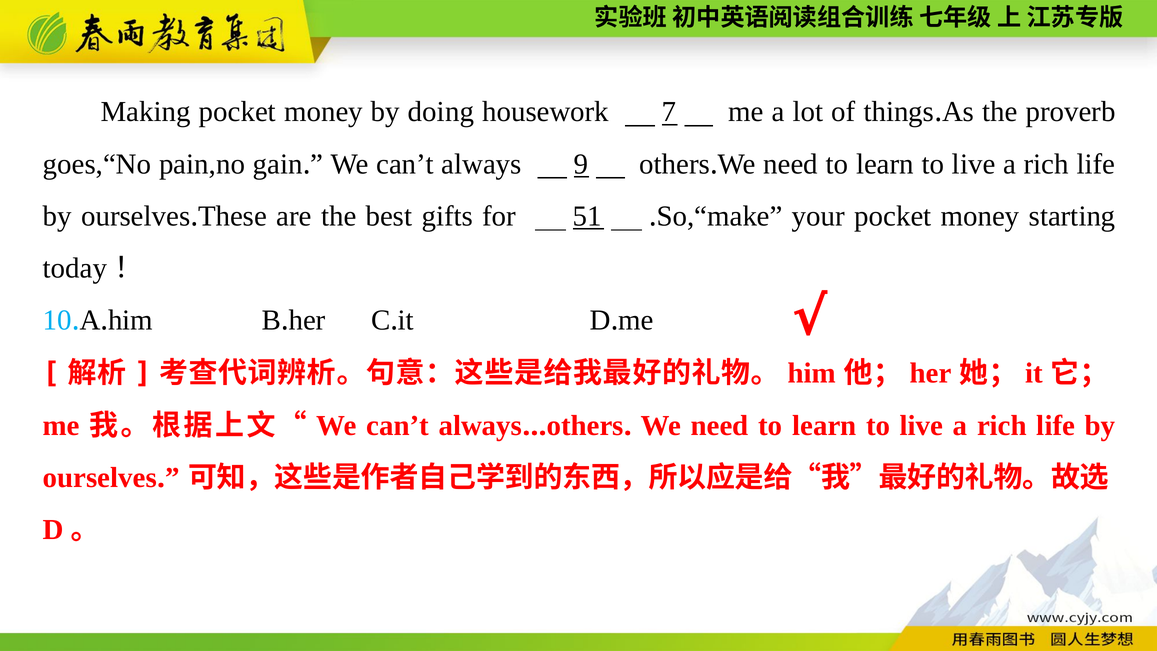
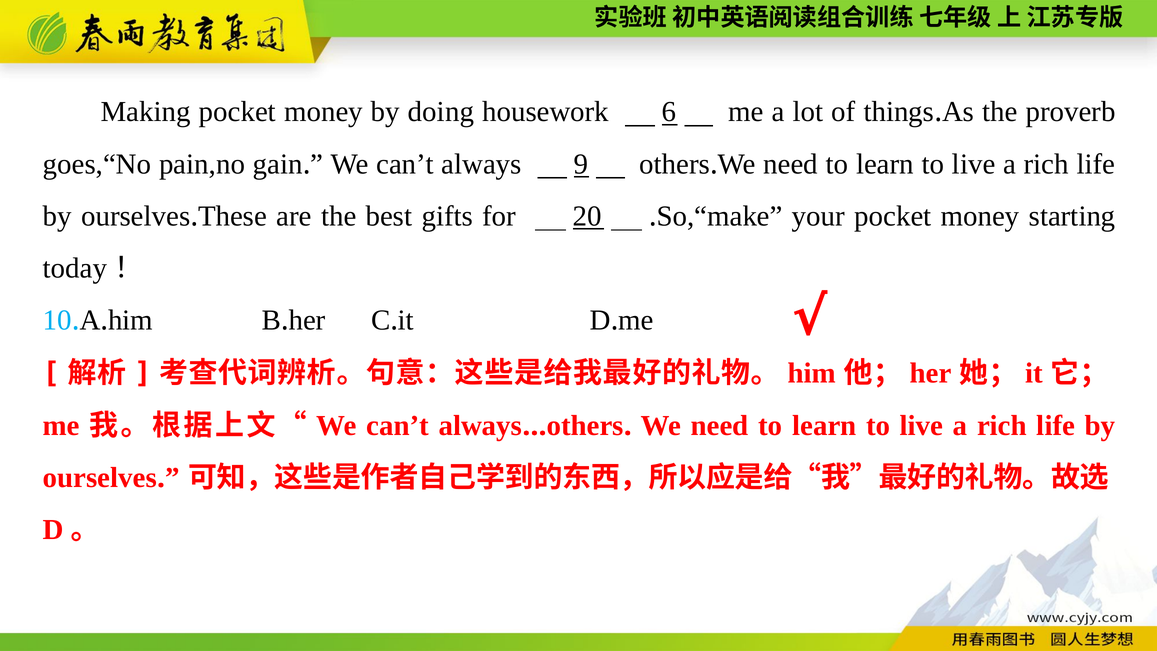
7: 7 -> 6 (669, 112)
51: 51 -> 20 (587, 216)
